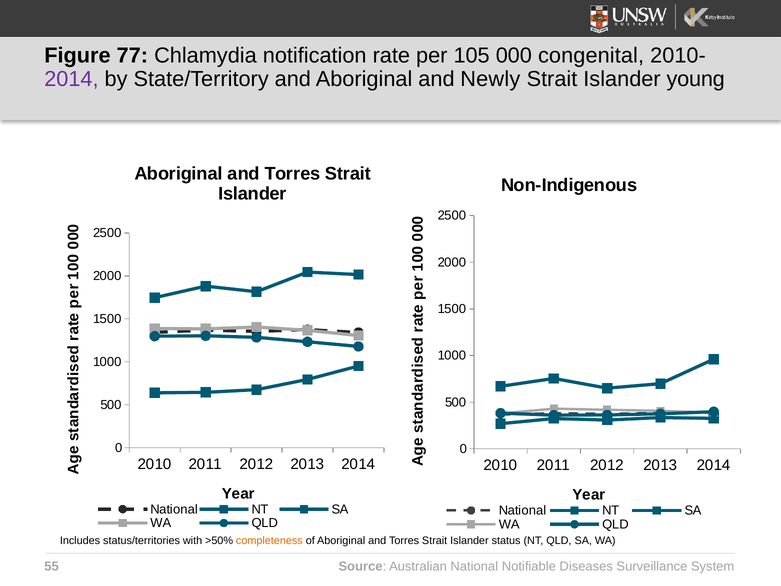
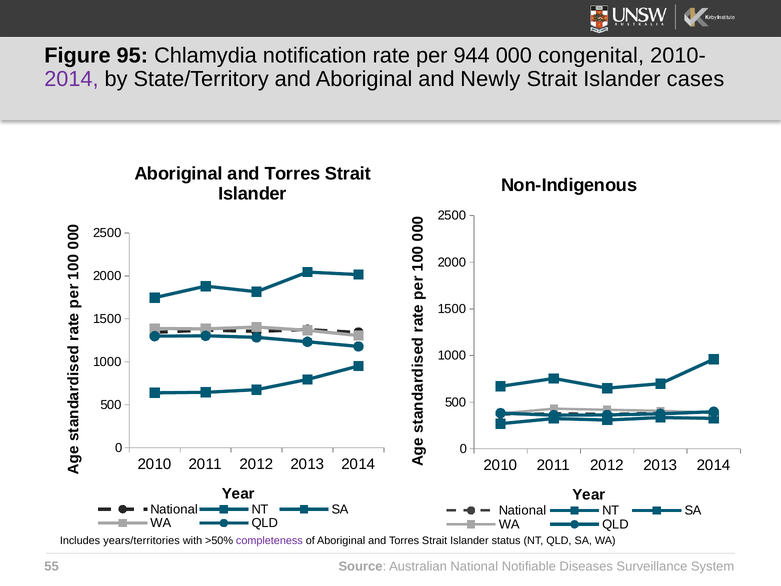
77: 77 -> 95 (132, 56)
105: 105 -> 944 (472, 56)
young: young -> cases (695, 79)
status/territories: status/territories -> years/territories (141, 540)
completeness colour: orange -> purple (269, 540)
